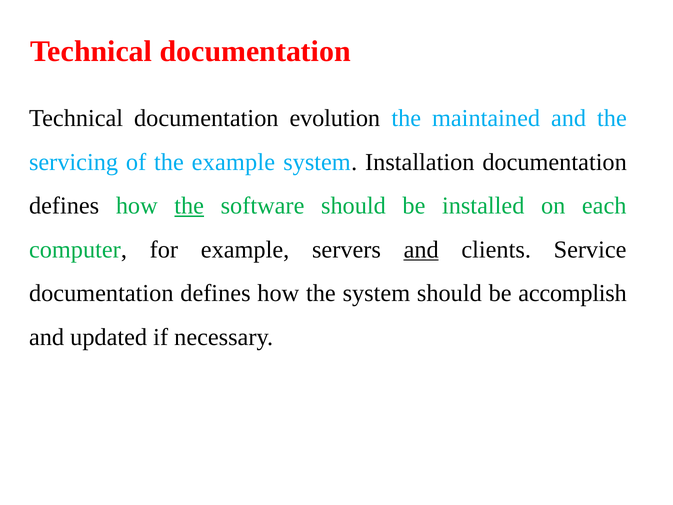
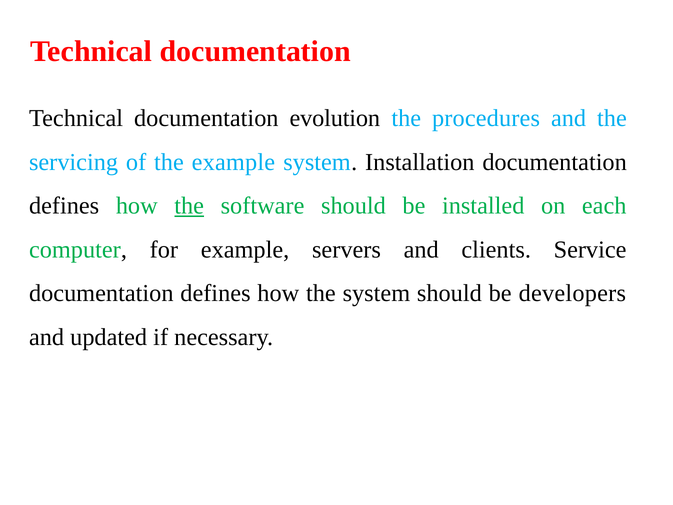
maintained: maintained -> procedures (486, 118)
and underline: present -> none (421, 249)
accomplish: accomplish -> developers (572, 293)
